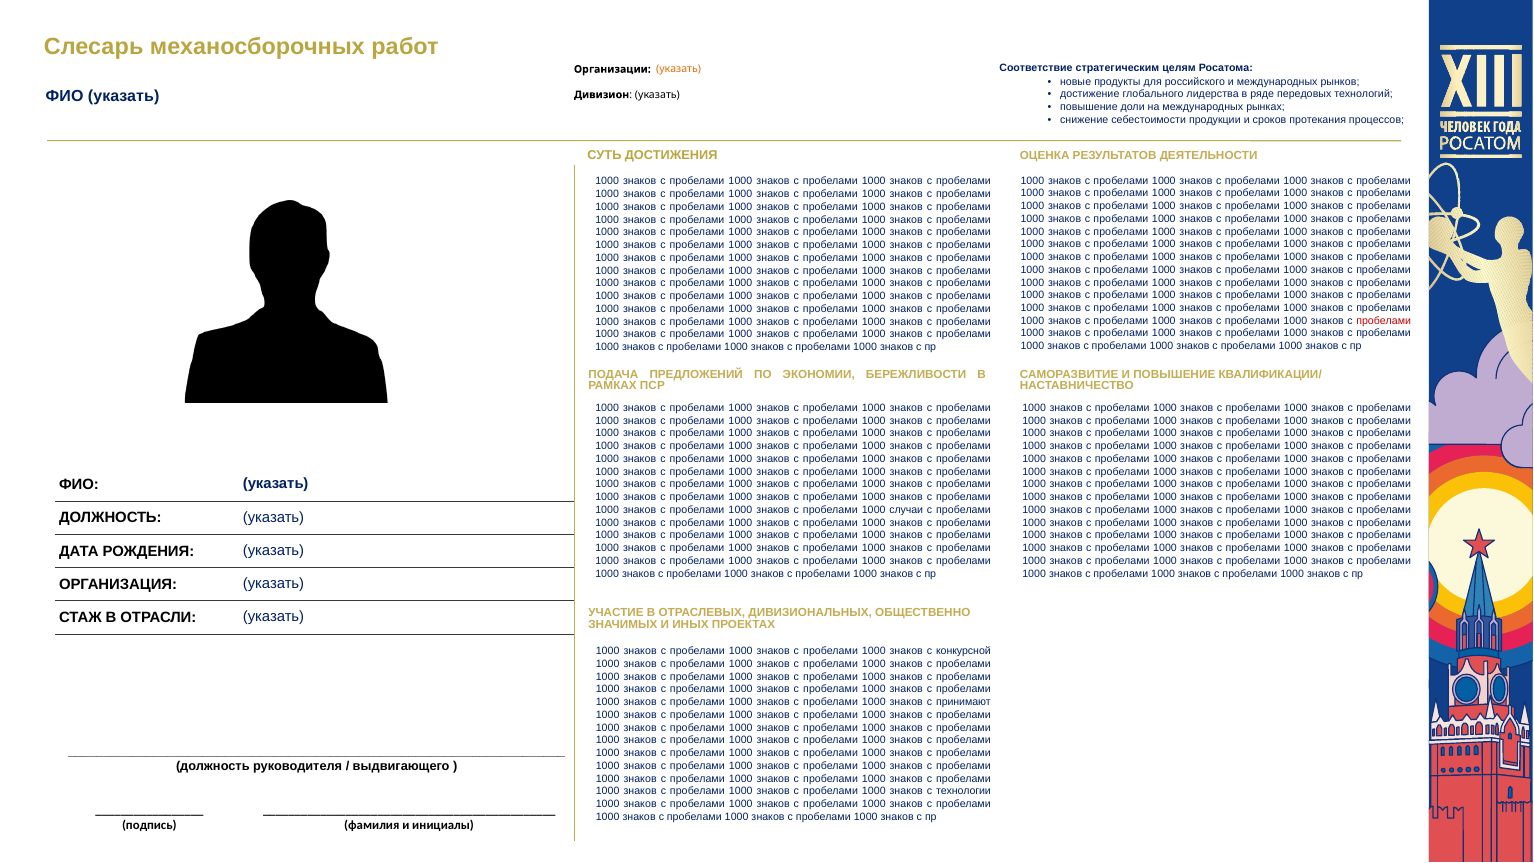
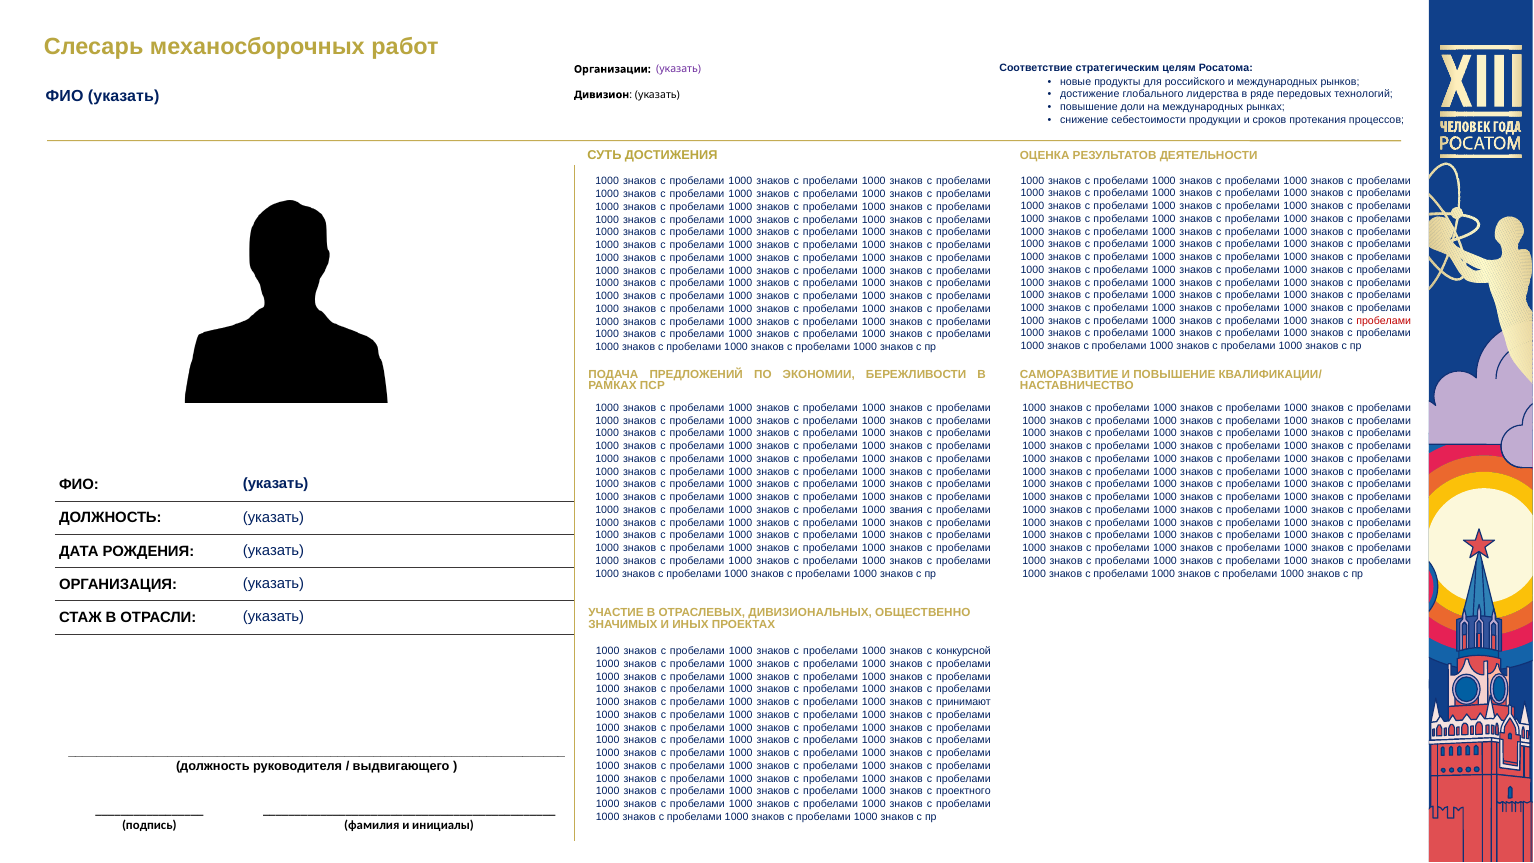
указать colour: orange -> purple (679, 69)
случаи: случаи -> звания (906, 510)
технологии: технологии -> проектного (963, 791)
